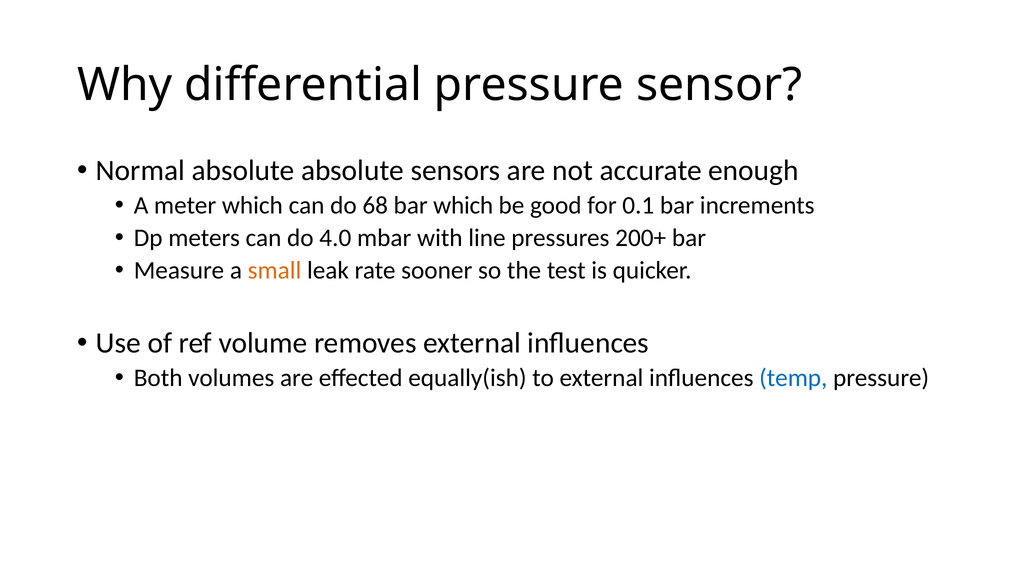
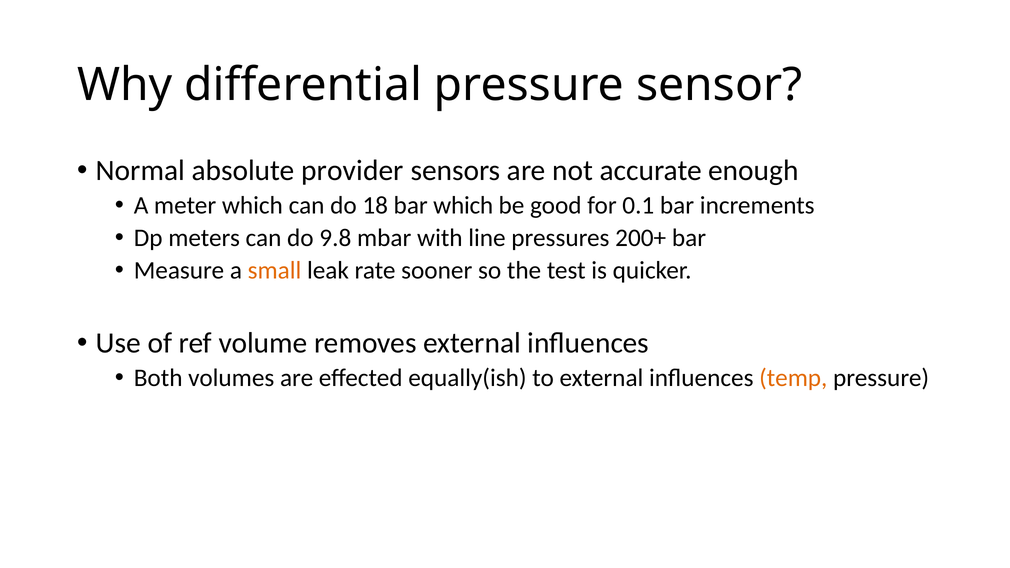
absolute absolute: absolute -> provider (352, 171)
68: 68 -> 18 (375, 206)
4.0: 4.0 -> 9.8 (335, 238)
temp colour: blue -> orange (793, 378)
